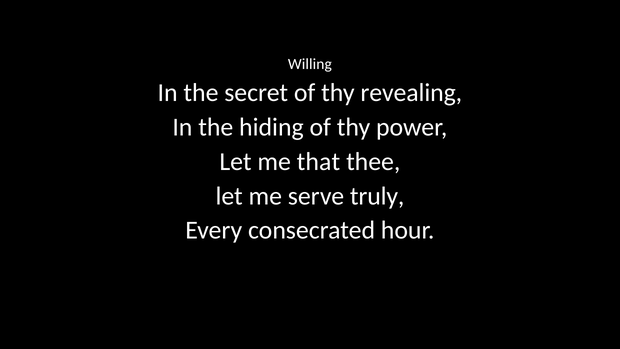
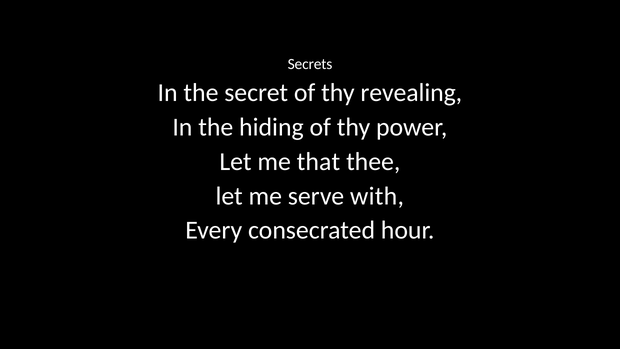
Willing: Willing -> Secrets (310, 64)
truly: truly -> with (377, 196)
